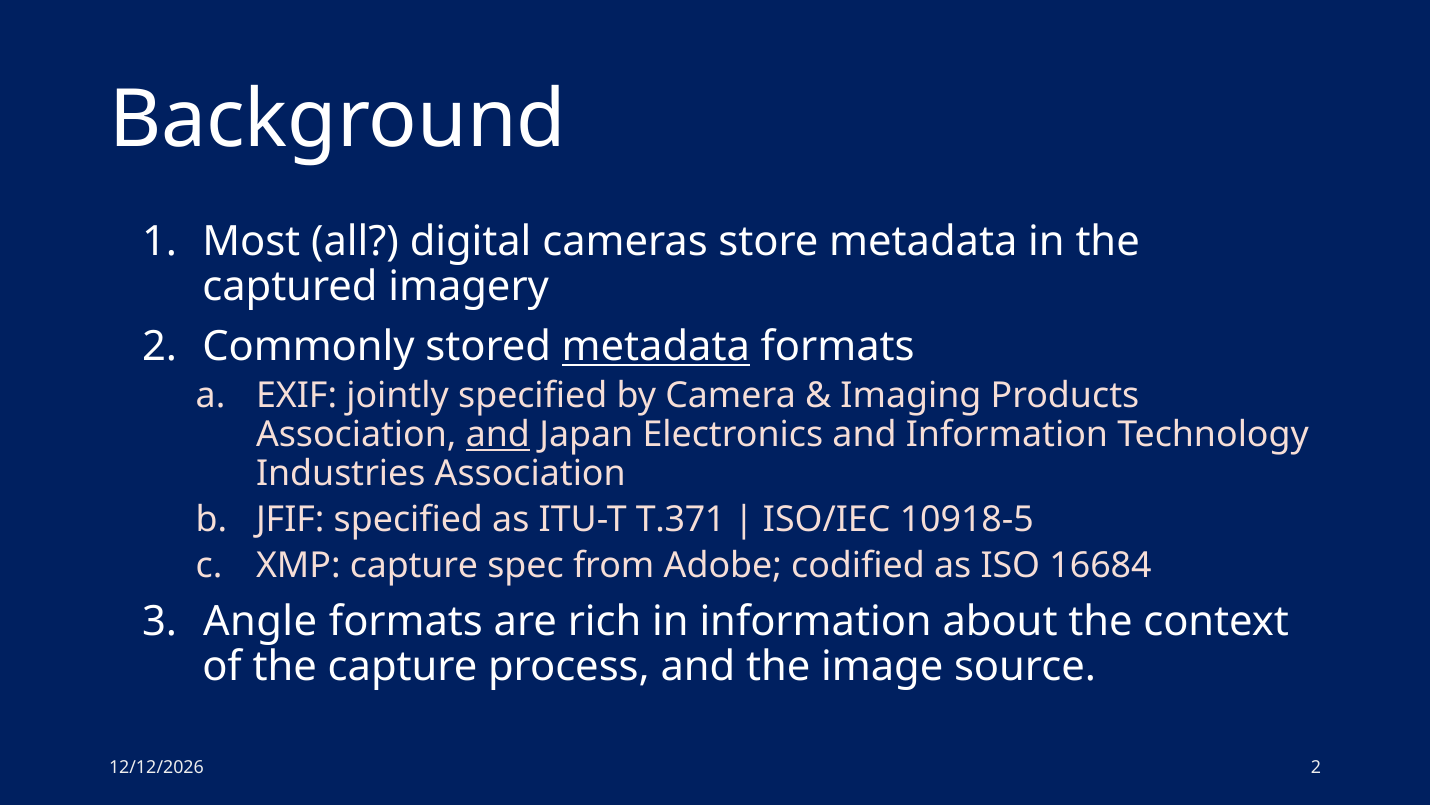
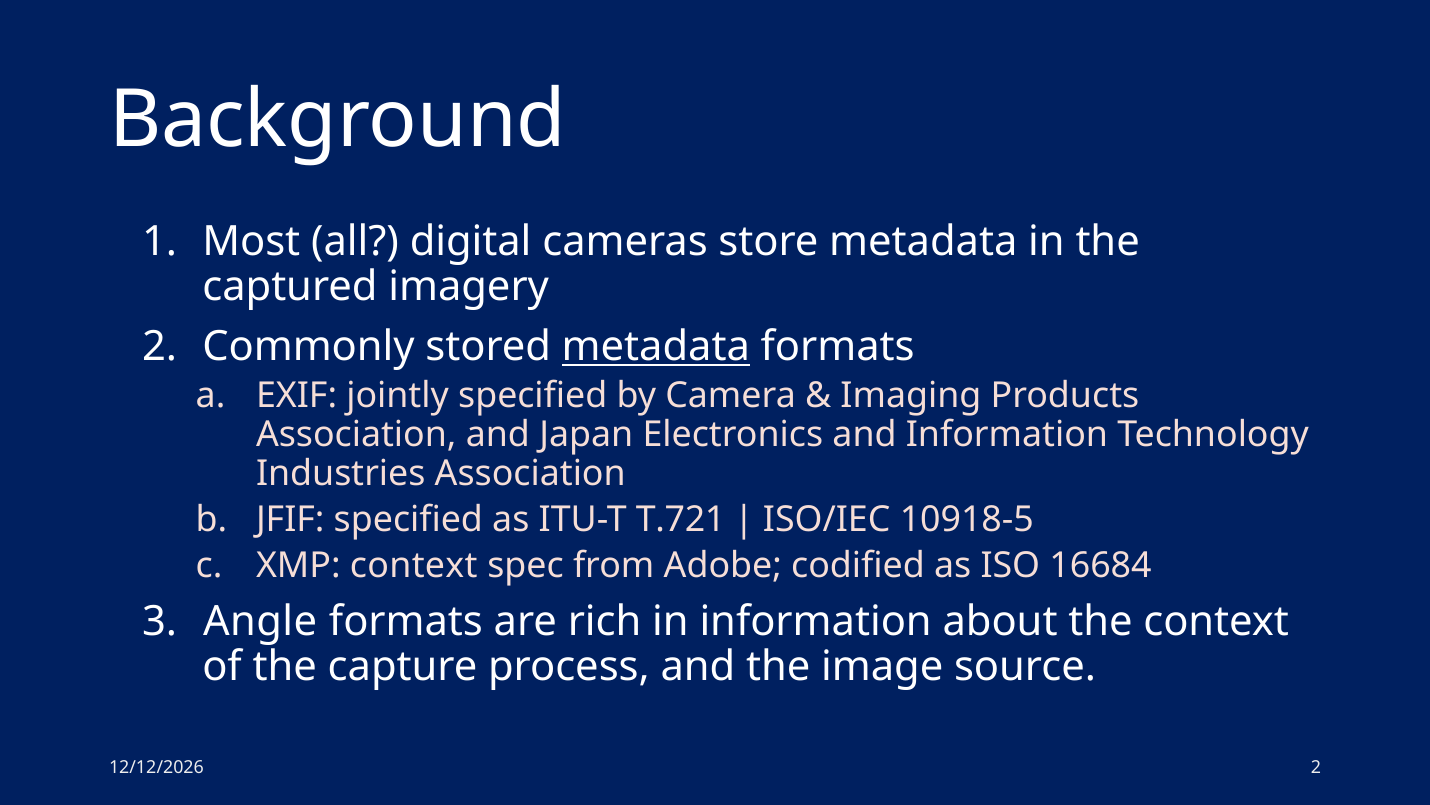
and underline: present -> none (498, 434)
T.371: T.371 -> T.721 (681, 519)
XMP capture: capture -> context (414, 565)
